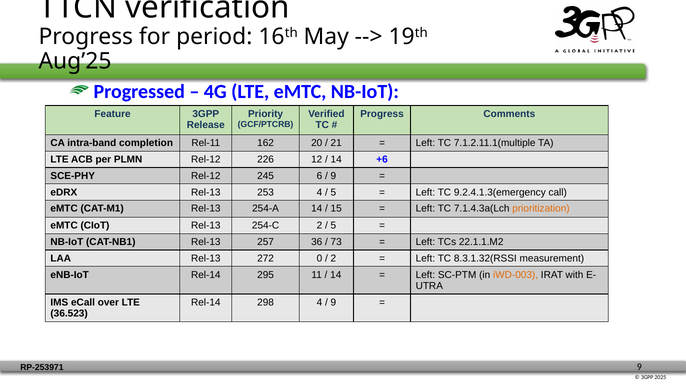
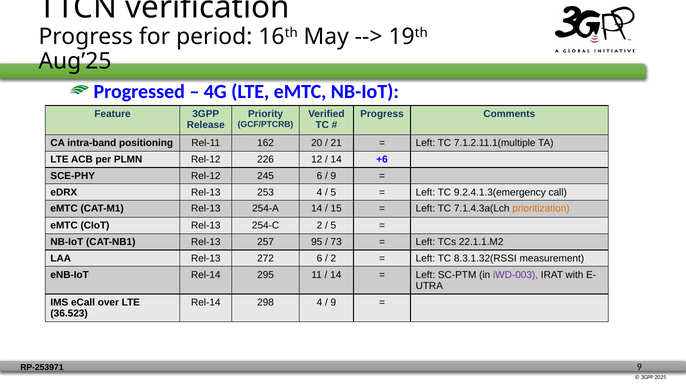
completion: completion -> positioning (146, 143)
36: 36 -> 95 (317, 242)
272 0: 0 -> 6 (319, 258)
iWD-003 colour: orange -> purple (516, 275)
